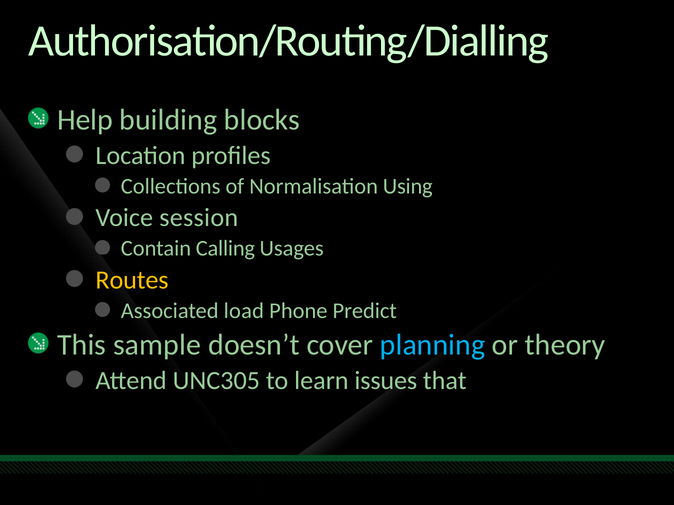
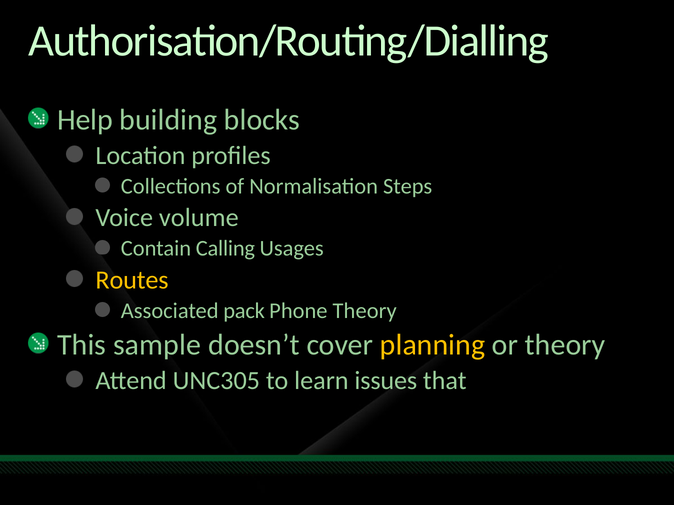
Using: Using -> Steps (408, 186)
session: session -> volume (199, 218)
load: load -> pack (244, 311)
Phone Predict: Predict -> Theory (365, 311)
planning colour: light blue -> yellow (433, 345)
